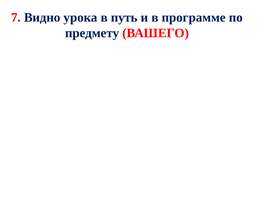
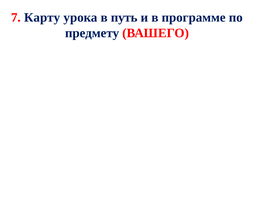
Видно: Видно -> Карту (42, 18)
